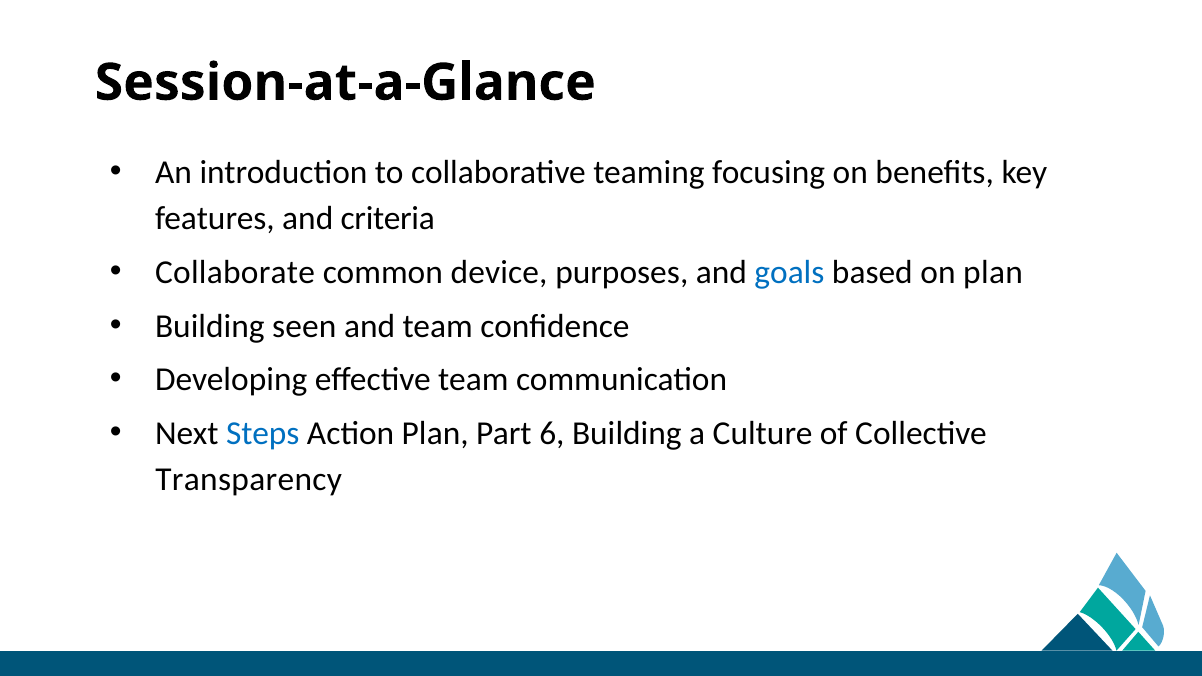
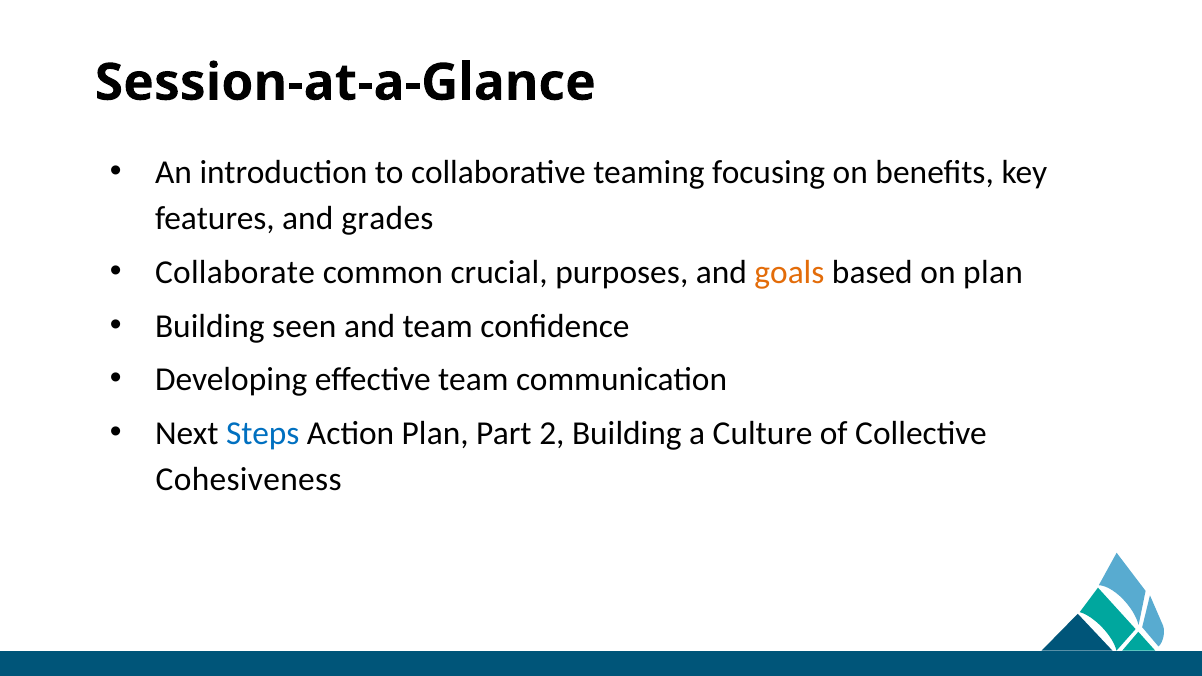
criteria: criteria -> grades (387, 219)
device: device -> crucial (499, 272)
goals colour: blue -> orange (789, 272)
6: 6 -> 2 (552, 433)
Transparency: Transparency -> Cohesiveness (249, 480)
